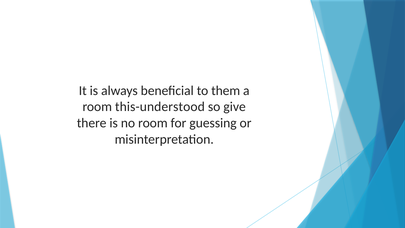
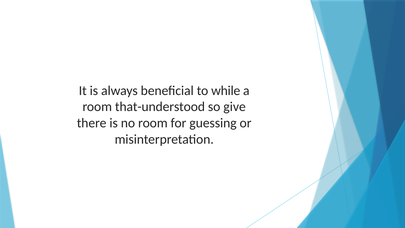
them: them -> while (226, 91)
this-understood: this-understood -> that-understood (160, 107)
